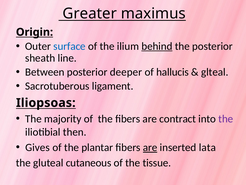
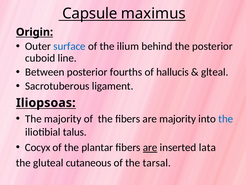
Greater: Greater -> Capsule (90, 14)
behind underline: present -> none (157, 46)
sheath: sheath -> cuboid (40, 58)
deeper: deeper -> fourths (126, 72)
are contract: contract -> majority (178, 119)
the colour: purple -> blue (226, 119)
then: then -> talus (75, 132)
Gives: Gives -> Cocyx (38, 147)
tissue: tissue -> tarsal (157, 162)
